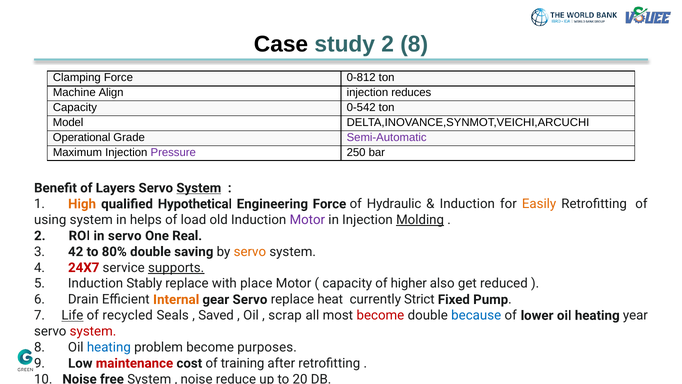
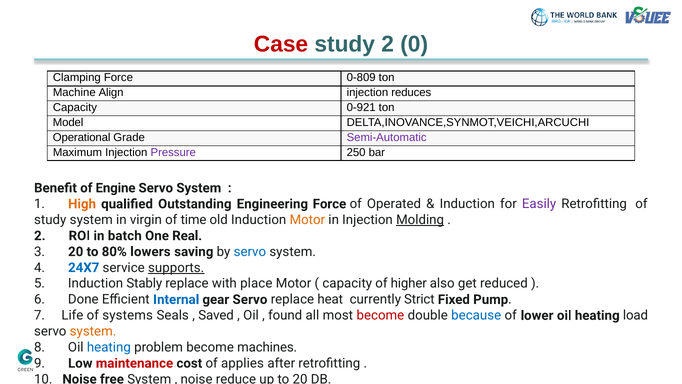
Case colour: black -> red (281, 44)
2 8: 8 -> 0 (414, 44)
0-812: 0-812 -> 0-809 (361, 78)
0-542: 0-542 -> 0-921 (361, 107)
Layers: Layers -> Engine (116, 188)
System underline: present -> none (199, 188)
Hypothetical: Hypothetical -> Outstanding (195, 204)
Hydraulic: Hydraulic -> Operated (394, 204)
Easily colour: orange -> purple (539, 204)
using: using -> study (50, 220)
helps: helps -> virgin (146, 220)
load: load -> time (194, 220)
Motor colour: purple -> orange (307, 220)
in servo: servo -> batch (125, 236)
3 42: 42 -> 20 (76, 251)
80% double: double -> lowers (150, 251)
servo colour: orange -> blue (250, 251)
24X7 colour: red -> blue (84, 267)
Drain: Drain -> Done (83, 299)
Internal colour: orange -> blue (176, 299)
Life underline: present -> none (72, 315)
recycled: recycled -> systems (128, 315)
scrap: scrap -> found (285, 315)
year: year -> load (635, 315)
system colour: red -> orange (93, 331)
purposes: purposes -> machines (267, 347)
training: training -> applies (242, 363)
